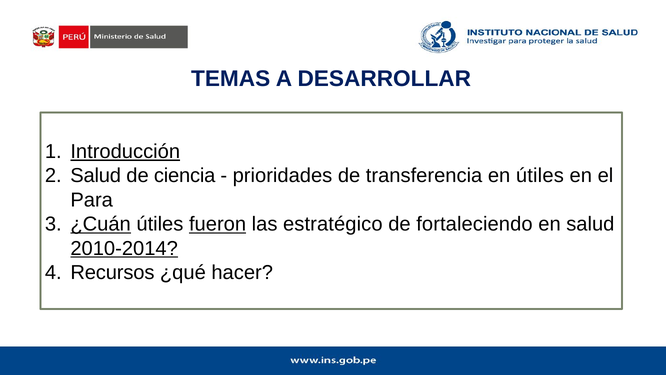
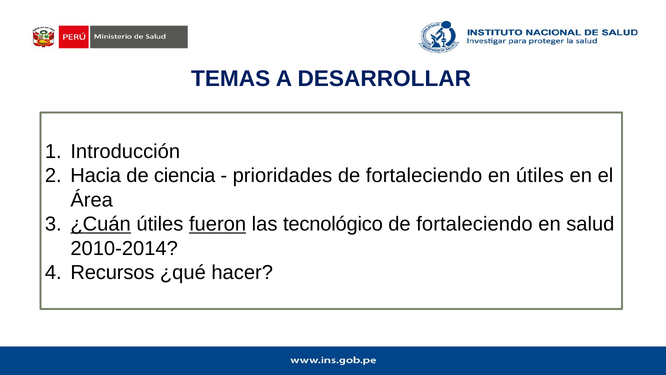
Introducción underline: present -> none (125, 151)
Salud: Salud -> Hacia (96, 176)
prioridades de transferencia: transferencia -> fortaleciendo (424, 176)
Para: Para -> Área (92, 200)
estratégico: estratégico -> tecnológico (333, 224)
2010-2014 underline: present -> none (124, 248)
